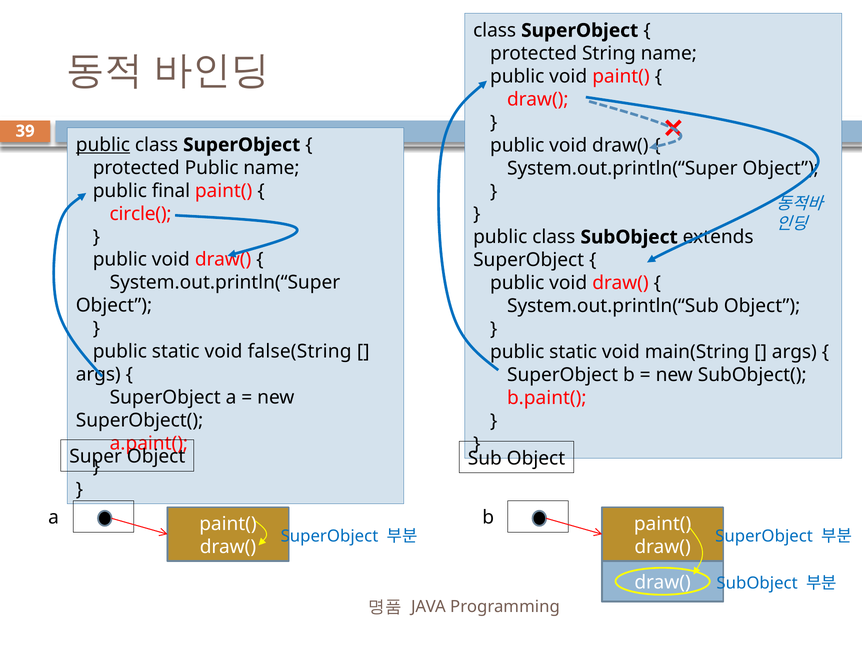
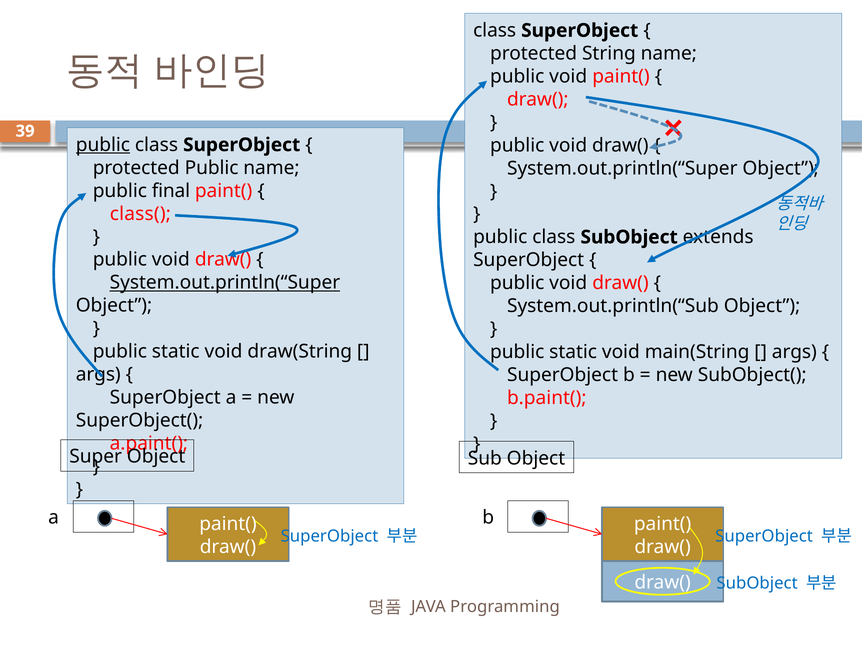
circle(: circle( -> class( (140, 214)
System.out.println(“Super underline: none -> present (225, 283)
false(String: false(String -> draw(String (300, 352)
